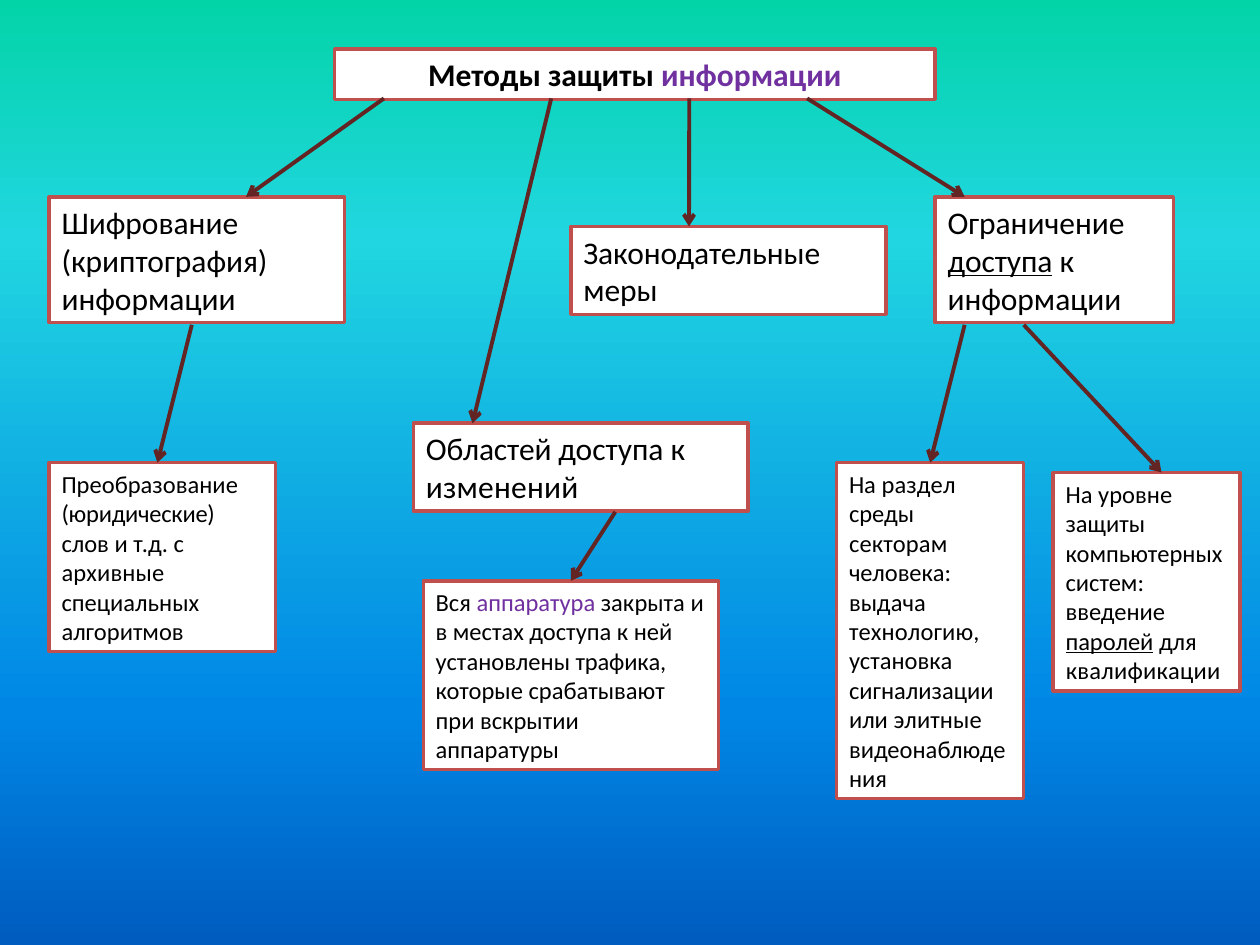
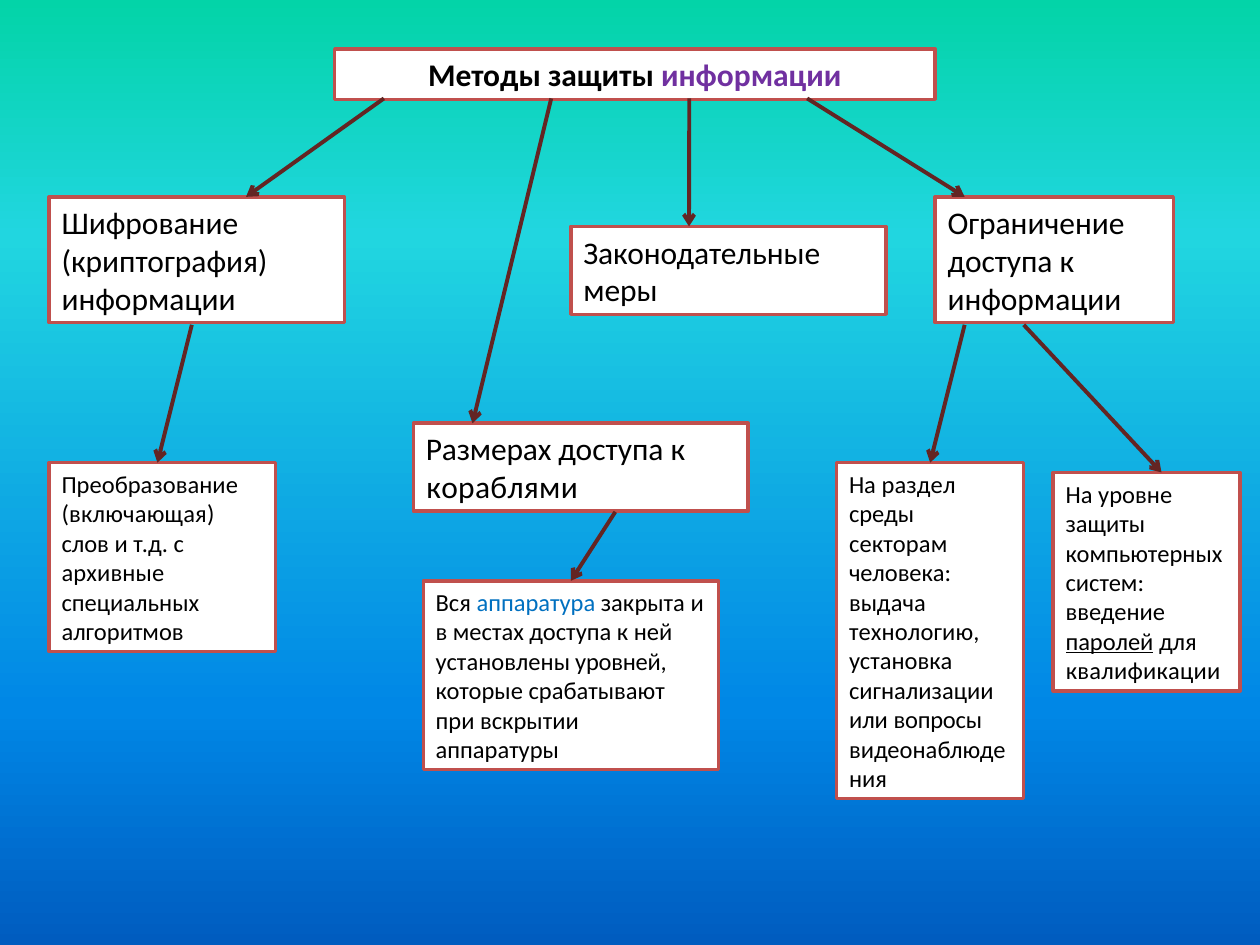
доступа underline: present -> none (1000, 262)
Областей: Областей -> Размерах (489, 451)
изменений: изменений -> кораблями (502, 488)
юридические: юридические -> включающая (138, 515)
аппаратура colour: purple -> blue (536, 603)
трафика: трафика -> уровней (621, 662)
элитные: элитные -> вопросы (938, 721)
